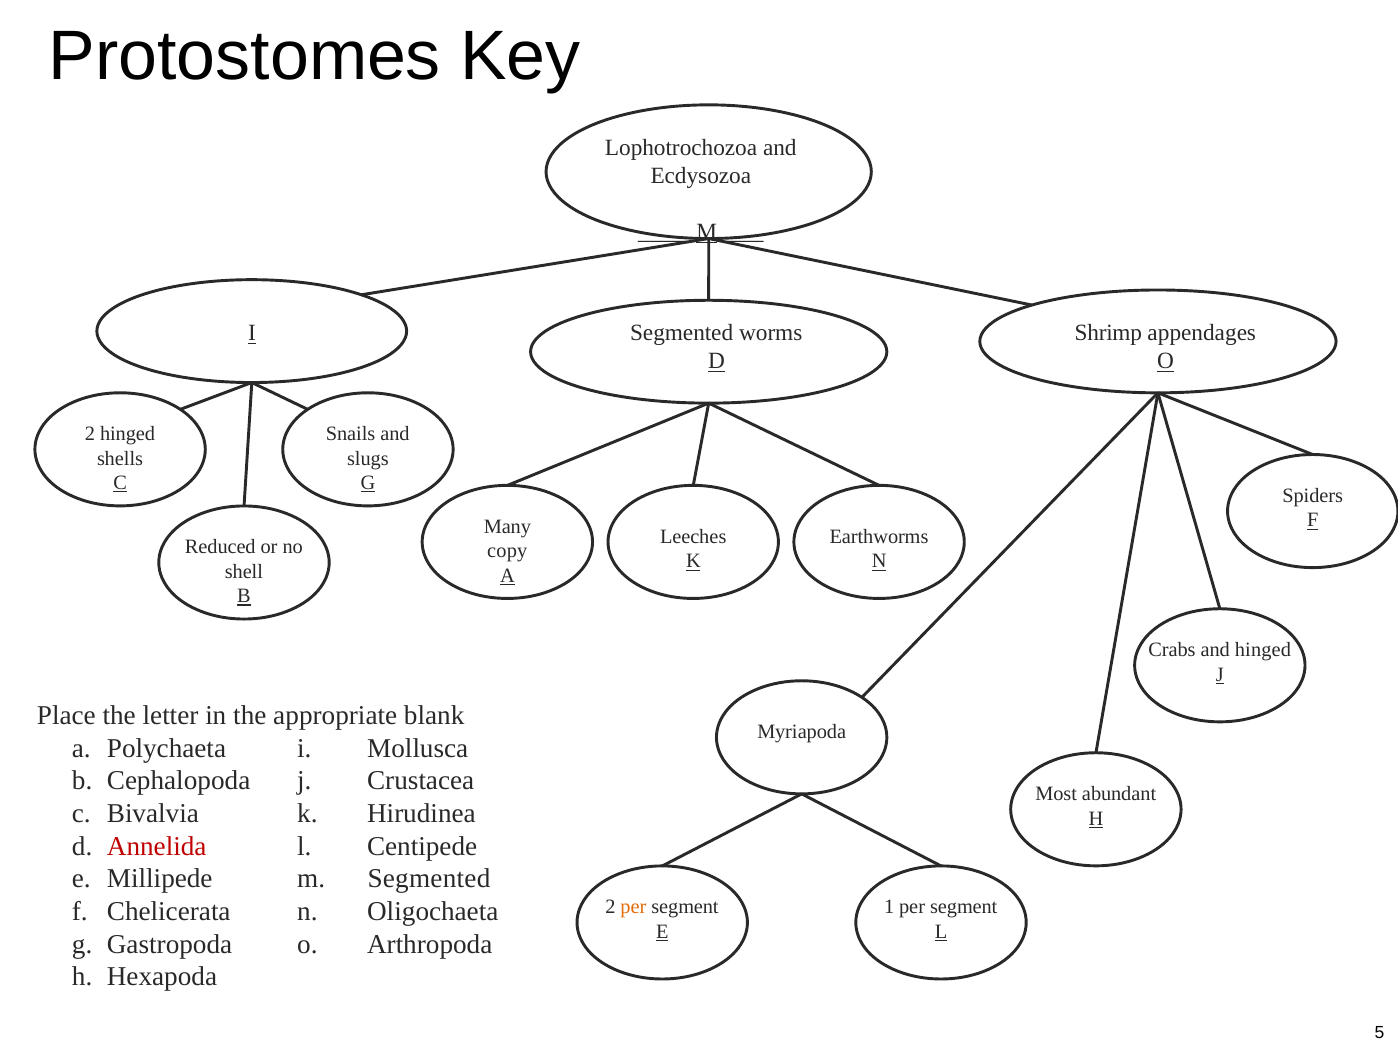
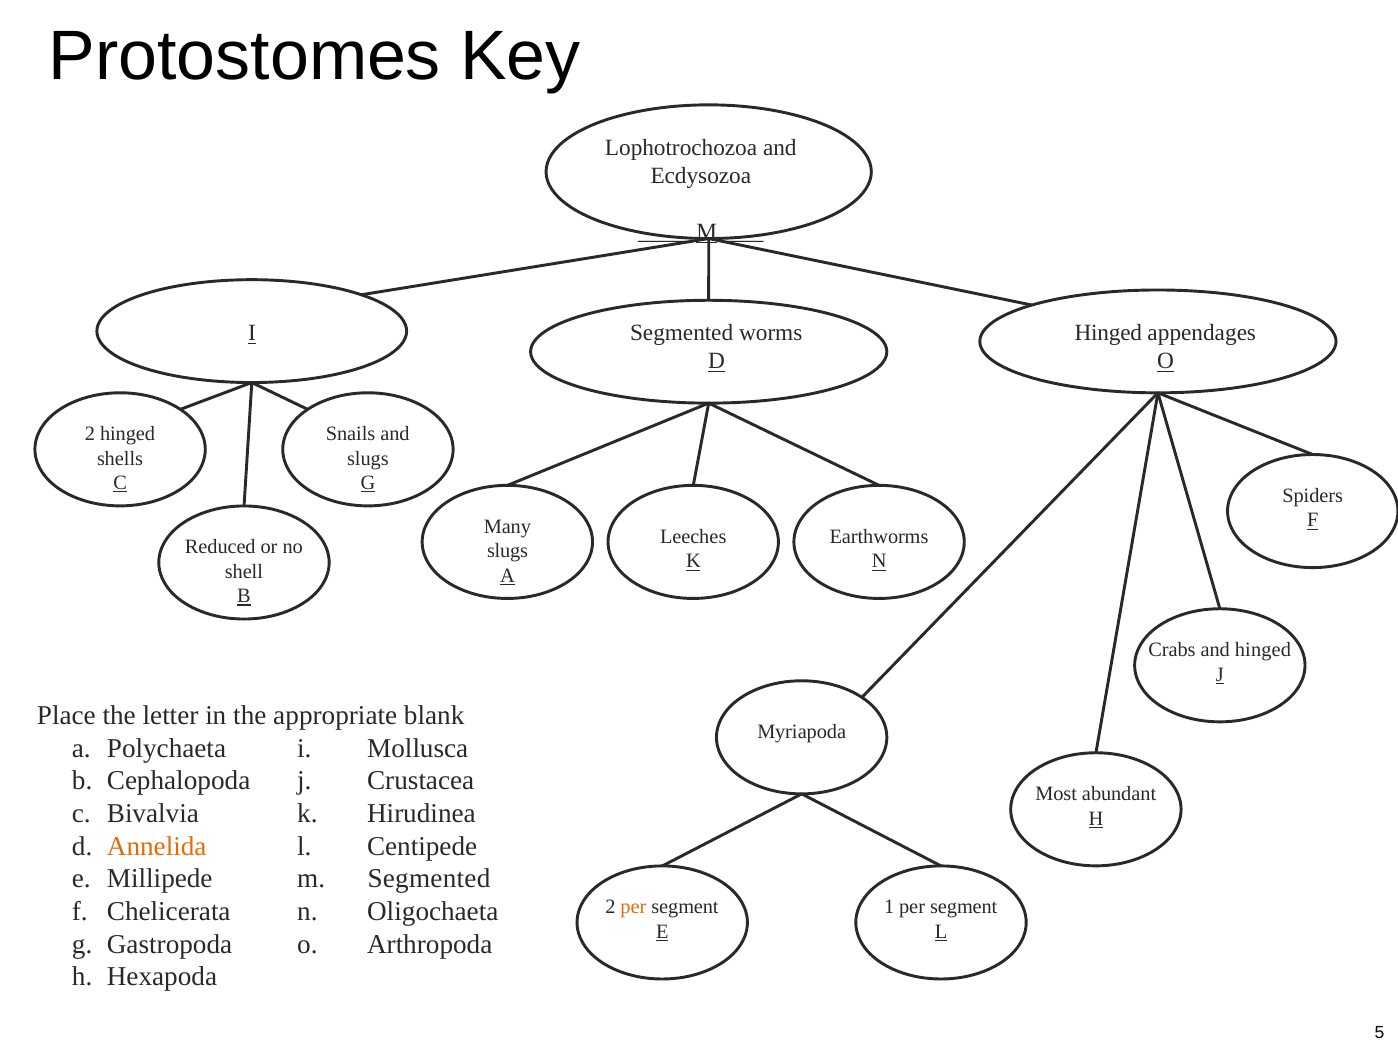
Shrimp: Shrimp -> Hinged (1108, 333)
copy: copy -> slugs (508, 551)
Annelida colour: red -> orange (157, 846)
